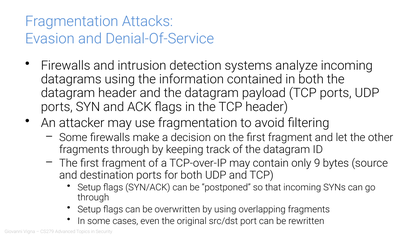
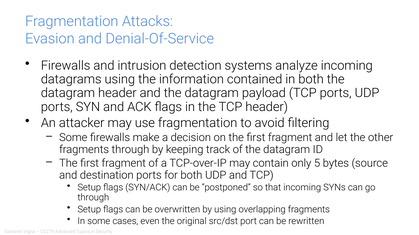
9: 9 -> 5 (317, 164)
